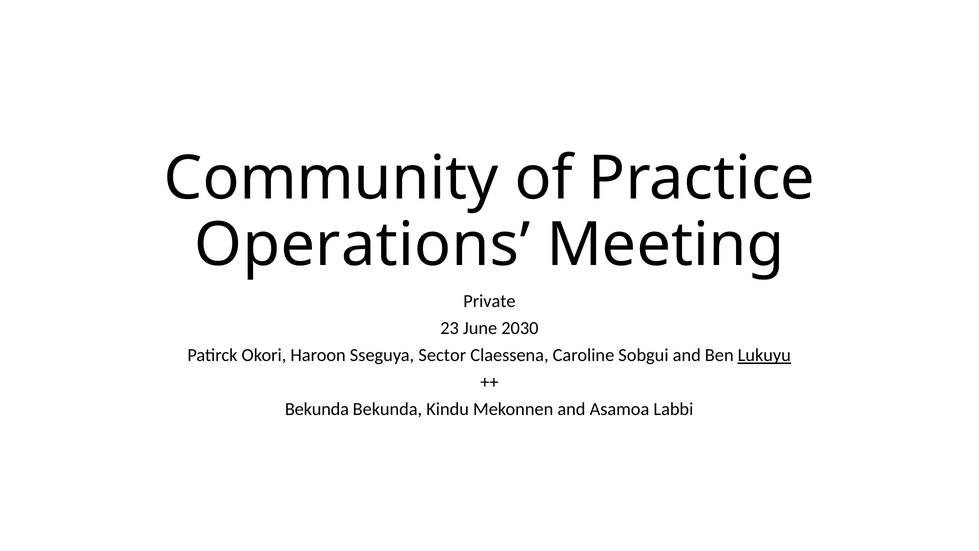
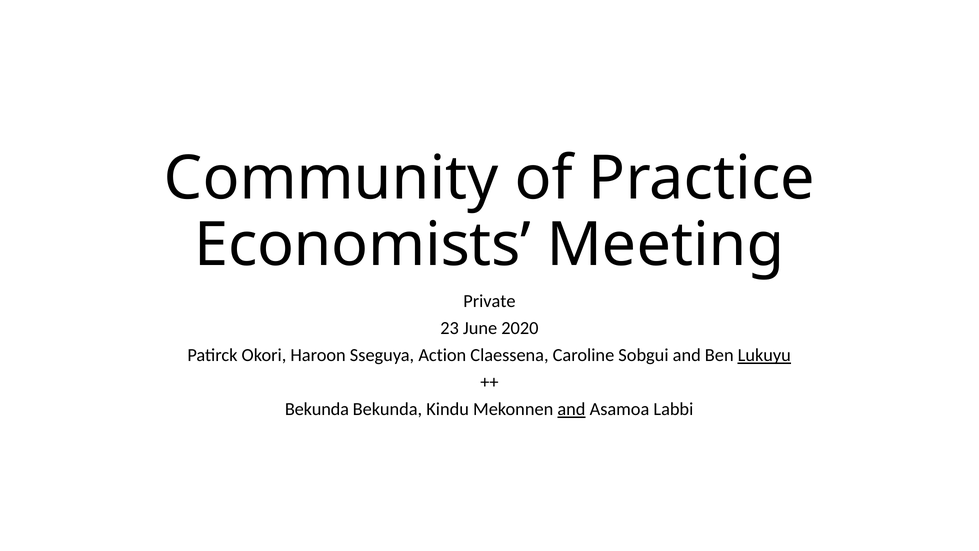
Operations: Operations -> Economists (363, 245)
2030: 2030 -> 2020 (520, 328)
Sector: Sector -> Action (442, 355)
and underline: none -> present (571, 409)
